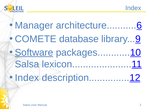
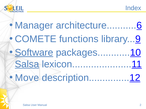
database: database -> functions (79, 39)
Salsa underline: none -> present (27, 64)
Index: Index -> Move (27, 78)
